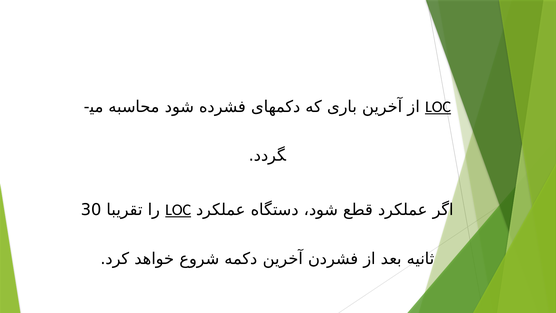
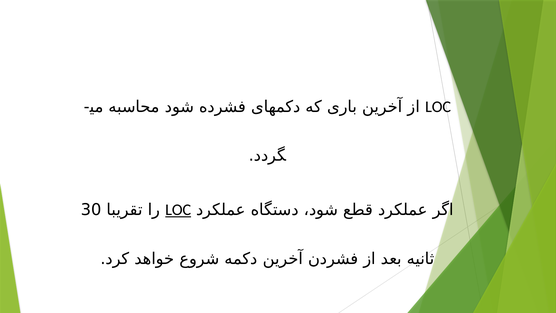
LOC underline: present -> none (438, 107)
